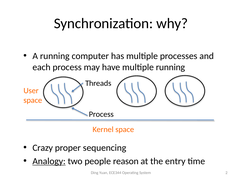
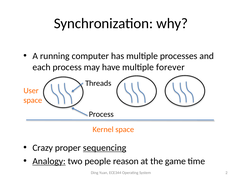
multiple running: running -> forever (170, 67)
sequencing underline: none -> present (105, 148)
entry: entry -> game (175, 162)
